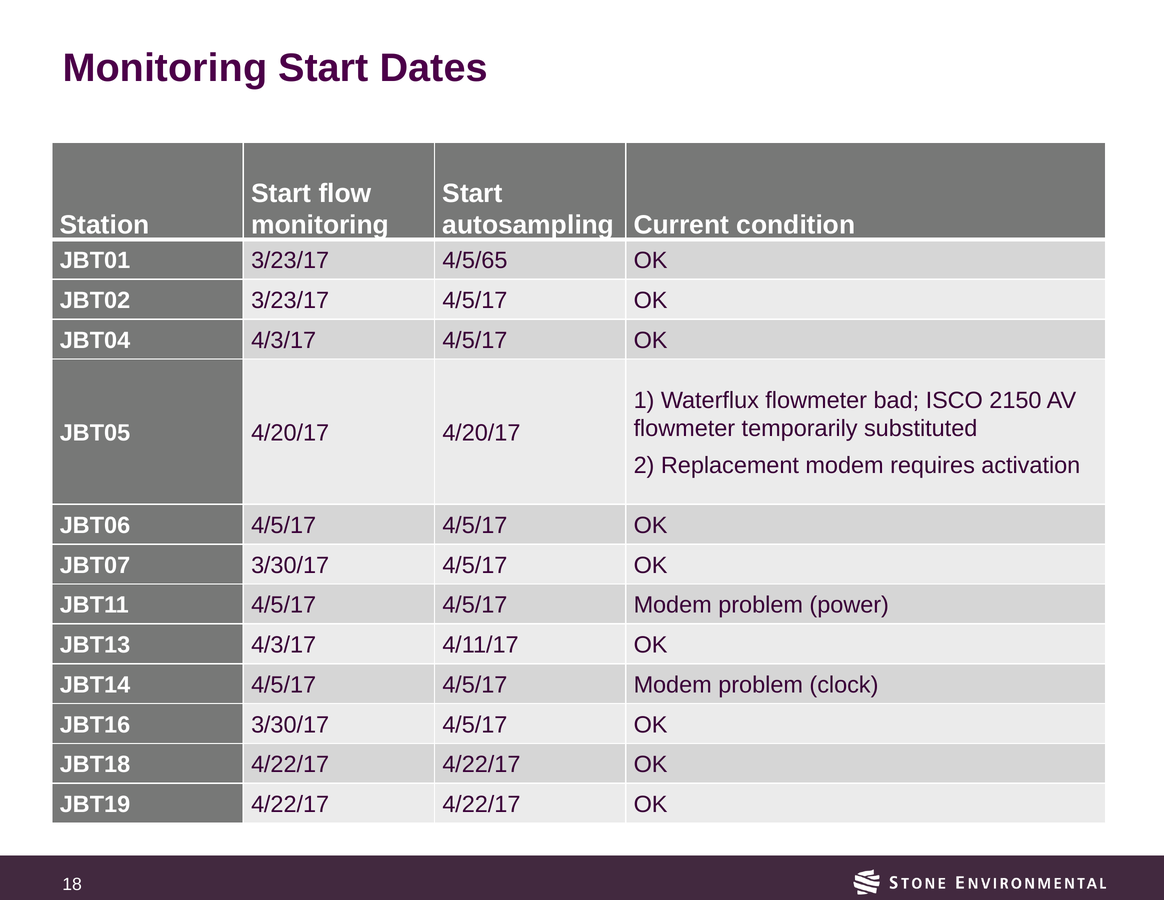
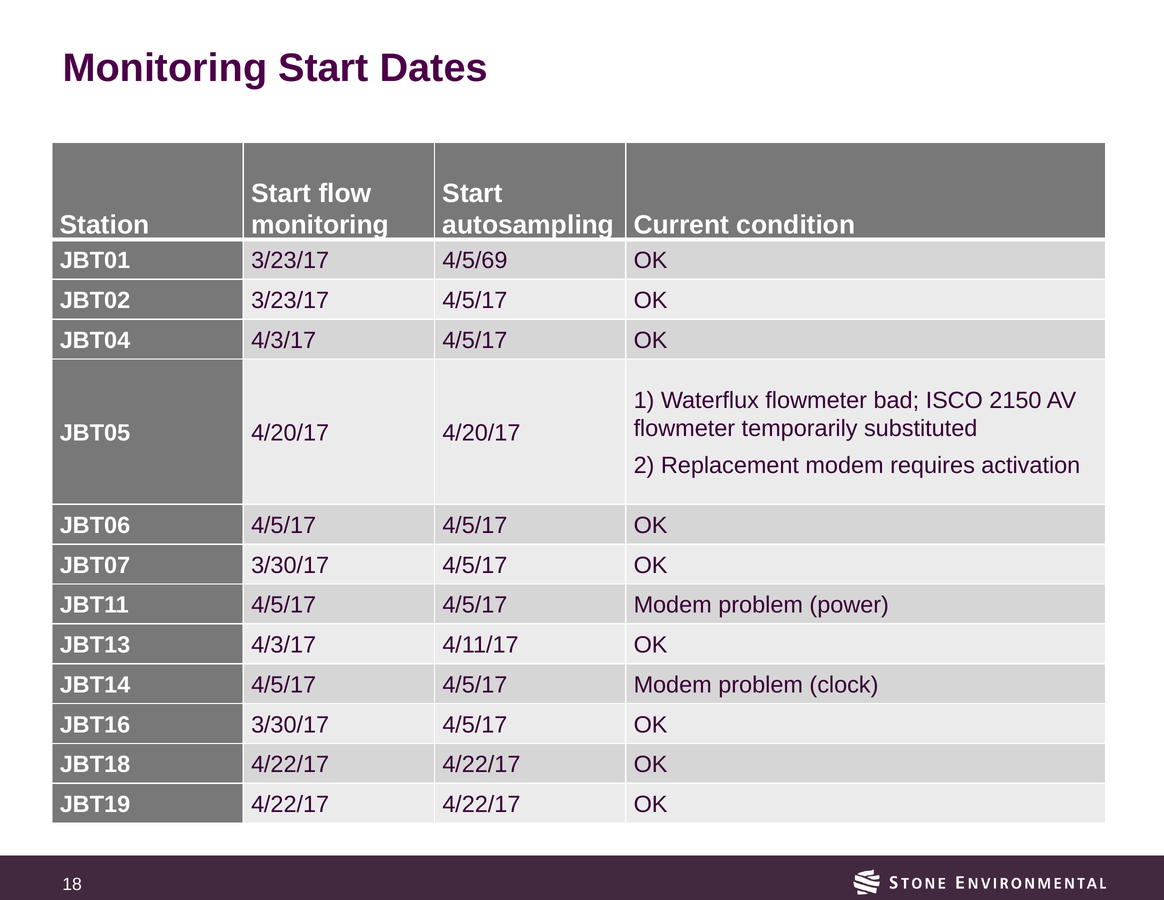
4/5/65: 4/5/65 -> 4/5/69 (475, 260)
